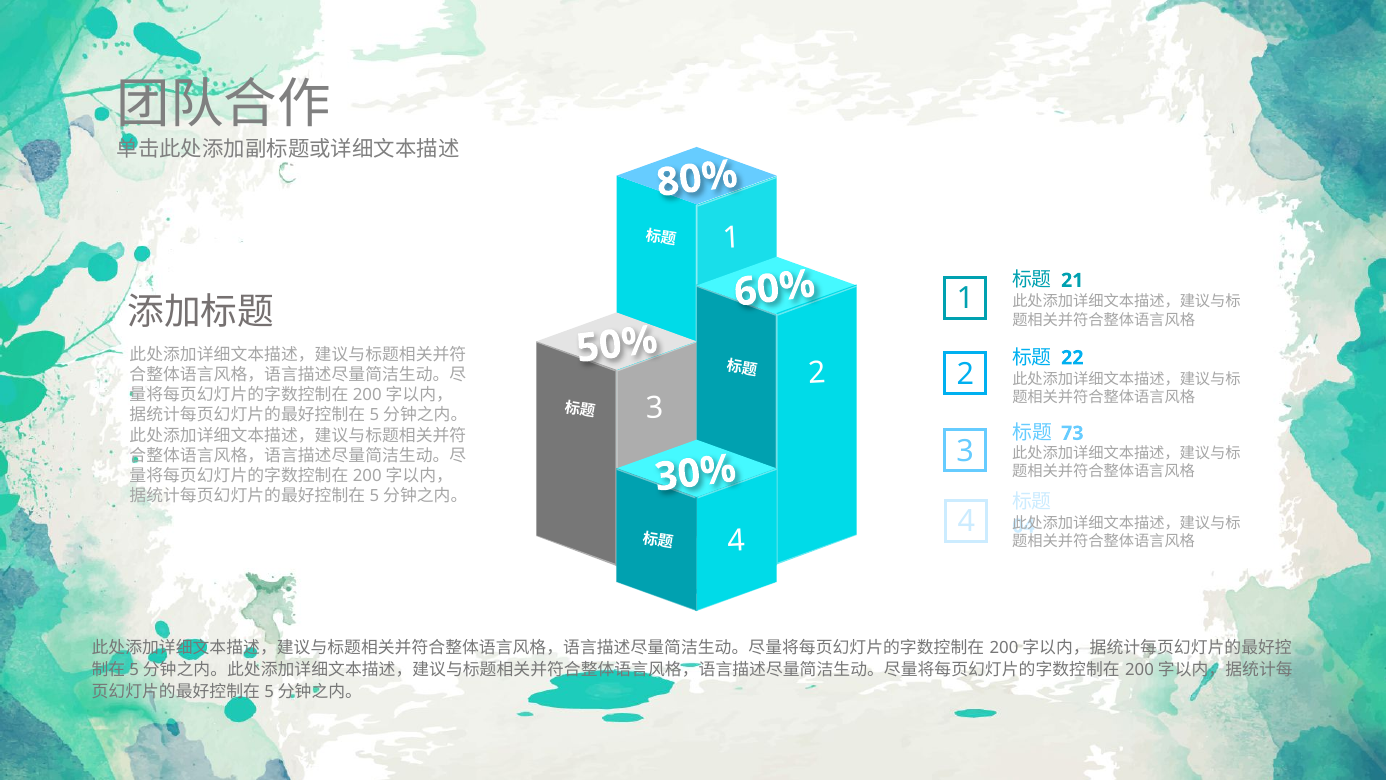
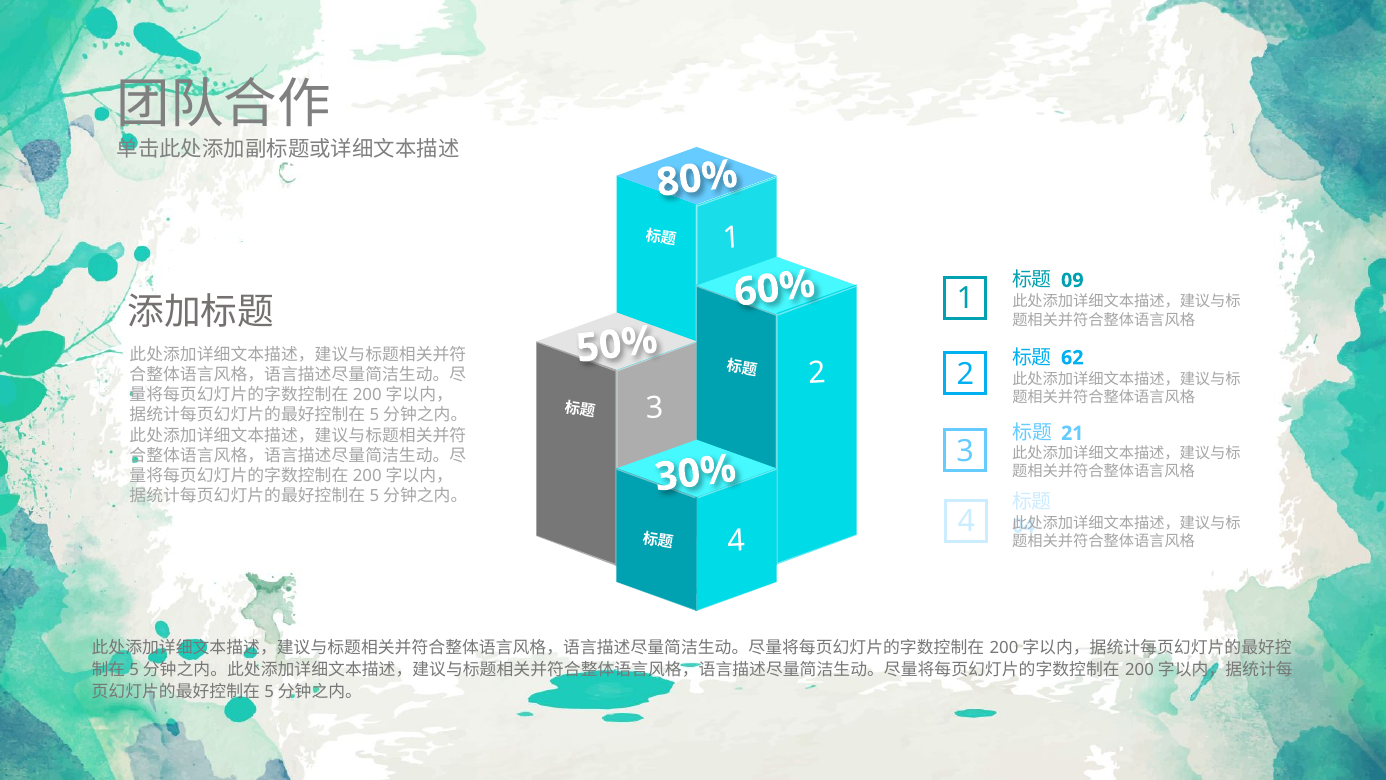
21: 21 -> 09 (1072, 280)
22: 22 -> 62 (1072, 358)
73: 73 -> 21 (1072, 433)
